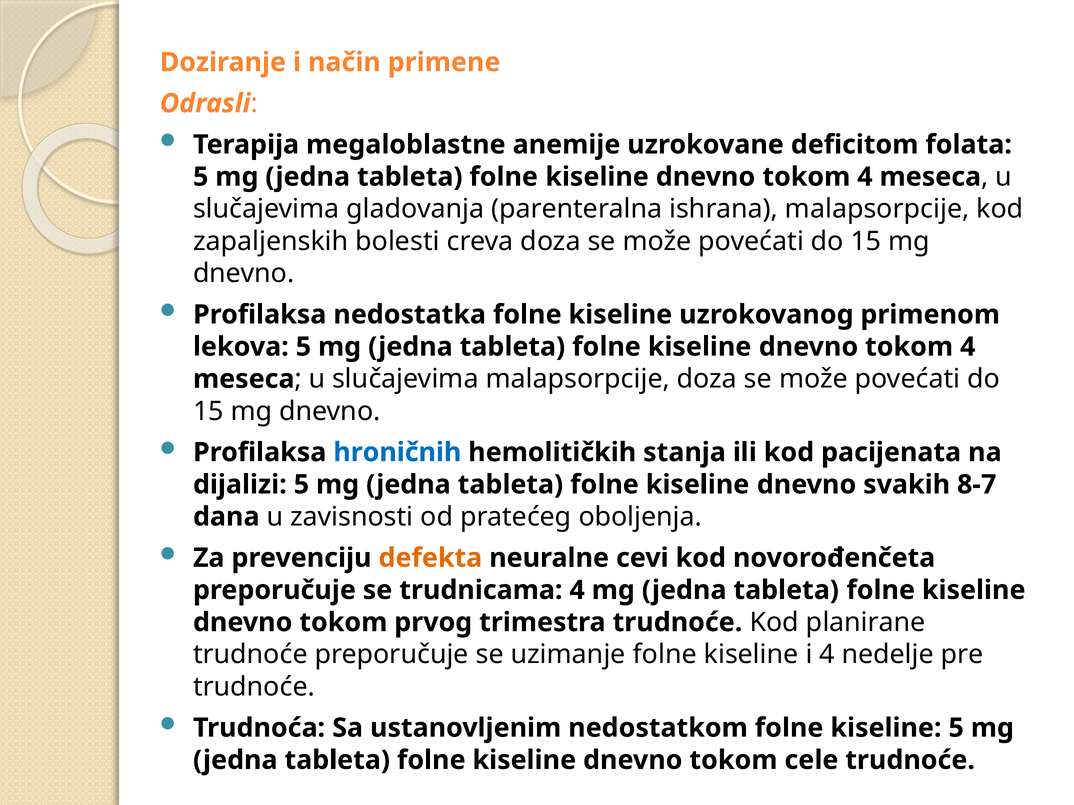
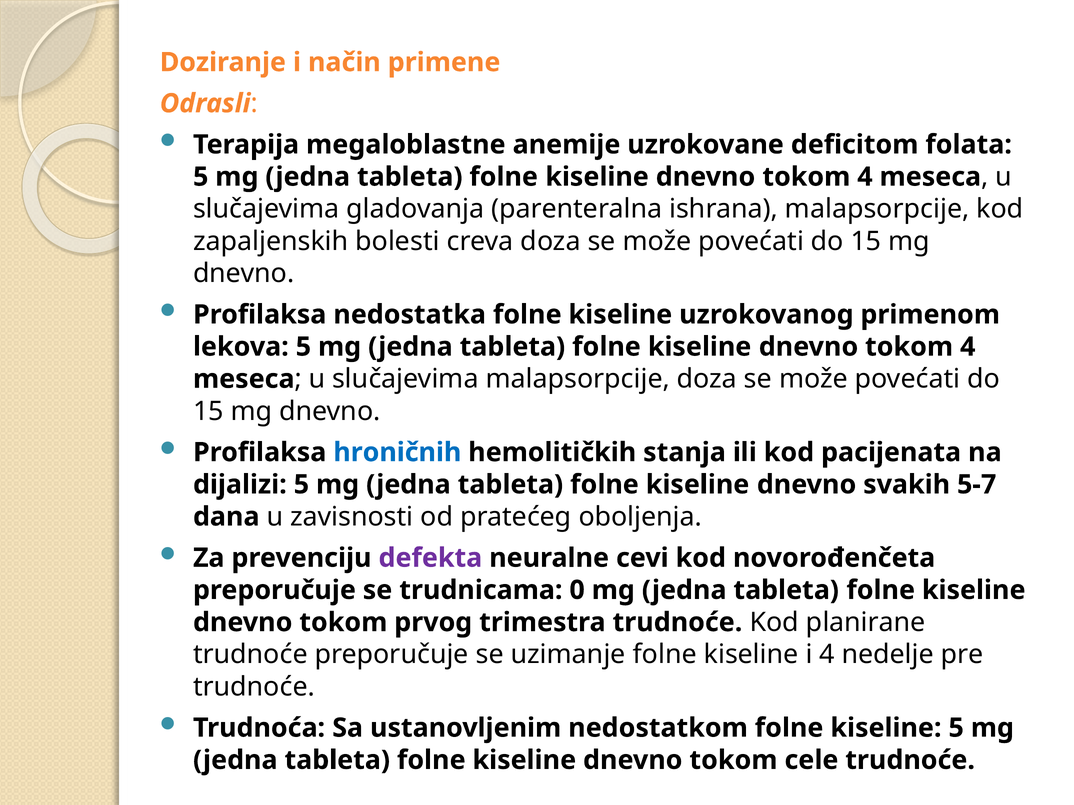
8-7: 8-7 -> 5-7 (977, 485)
defekta colour: orange -> purple (430, 558)
trudnicama 4: 4 -> 0 (577, 590)
